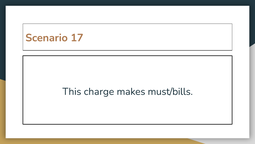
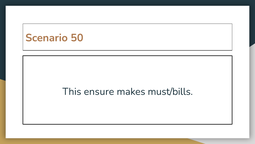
17: 17 -> 50 (77, 38)
charge: charge -> ensure (99, 91)
